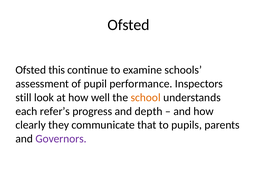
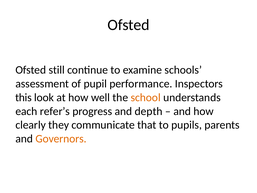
this: this -> still (57, 70)
still: still -> this (23, 97)
Governors colour: purple -> orange (61, 139)
